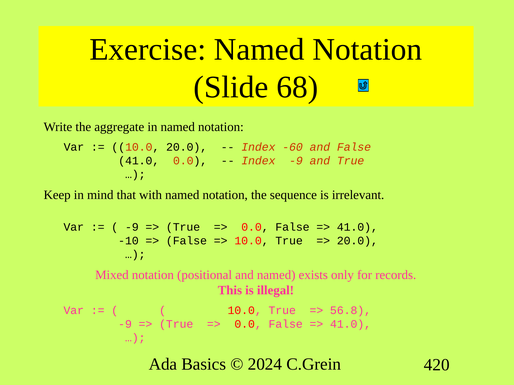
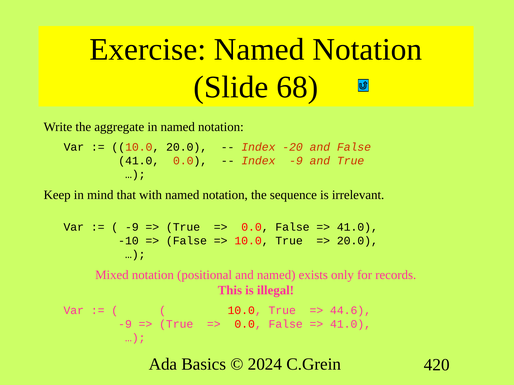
-60: -60 -> -20 (293, 147)
56.8: 56.8 -> 44.6 (351, 311)
